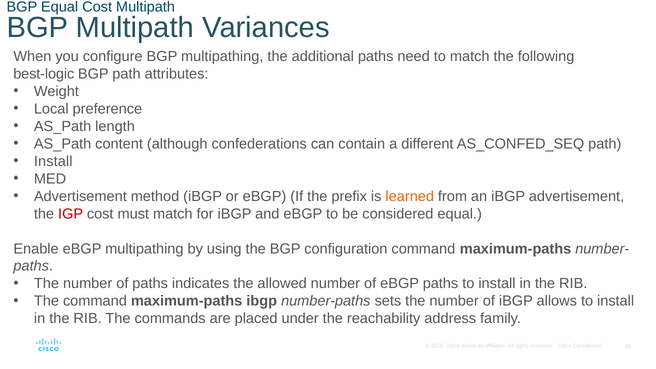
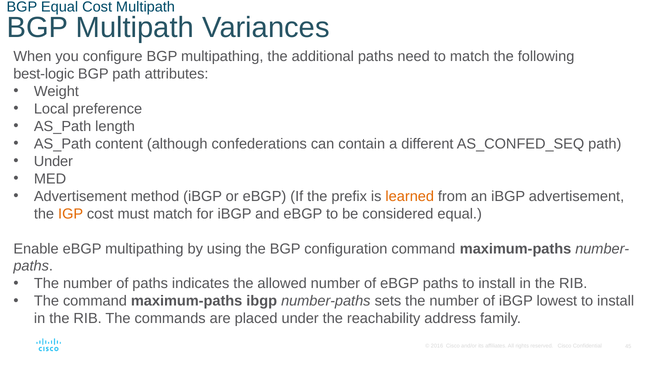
Install: Install -> Under (53, 161)
IGP colour: red -> orange (71, 214)
allows: allows -> lowest (557, 301)
